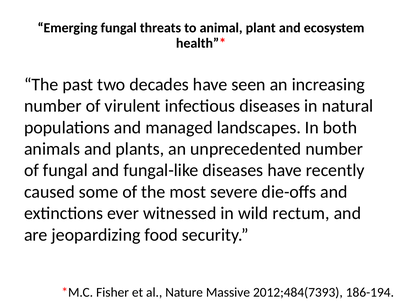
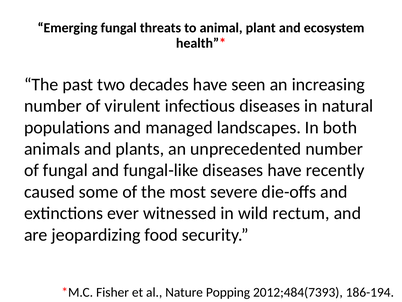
Massive: Massive -> Popping (228, 292)
